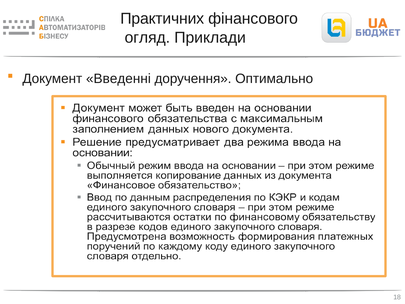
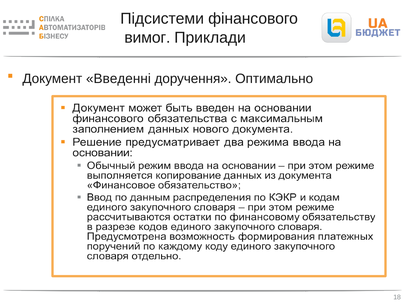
Практичних: Практичних -> Підсистеми (162, 19)
огляд: огляд -> вимог (147, 38)
